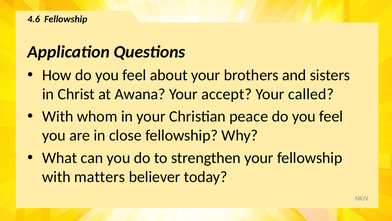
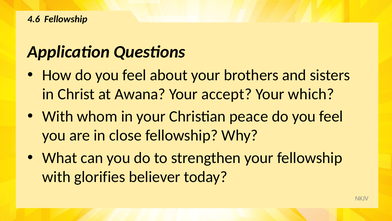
called: called -> which (311, 94)
matters: matters -> glorifies (100, 177)
